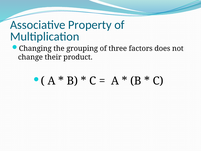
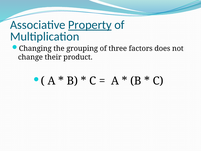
Property underline: none -> present (90, 25)
